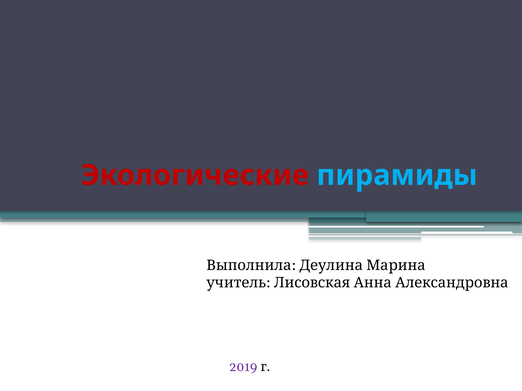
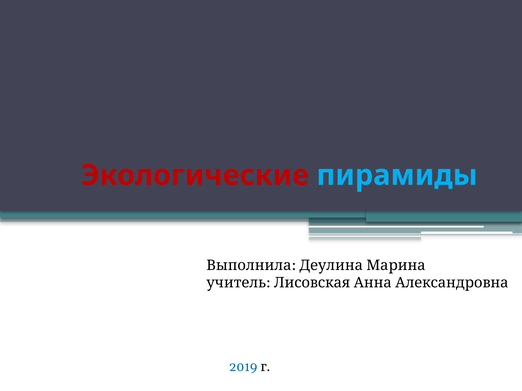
2019 colour: purple -> blue (243, 367)
